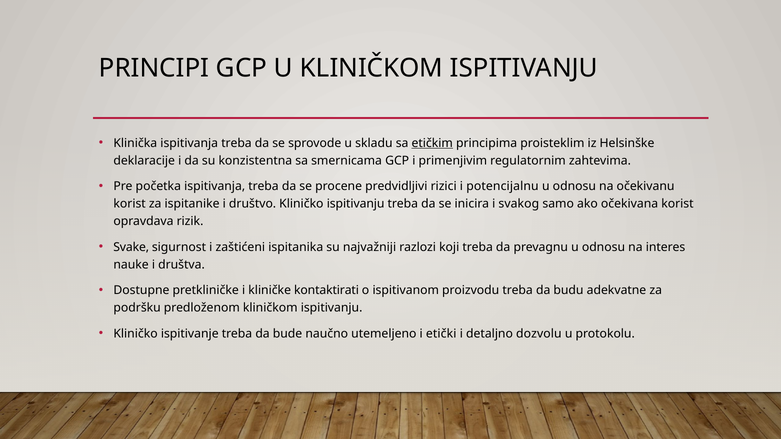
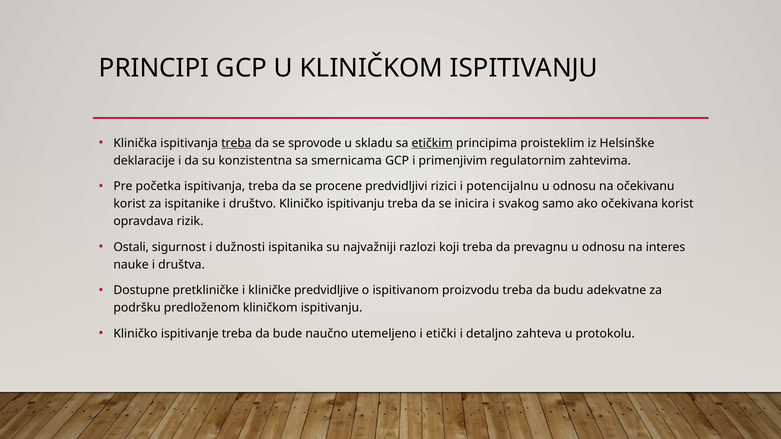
treba underline: none -> present (236, 143)
Svake: Svake -> Ostali (131, 247)
zaštićeni: zaštićeni -> dužnosti (240, 247)
kontaktirati: kontaktirati -> predvidljive (327, 291)
dozvolu: dozvolu -> zahteva (539, 334)
